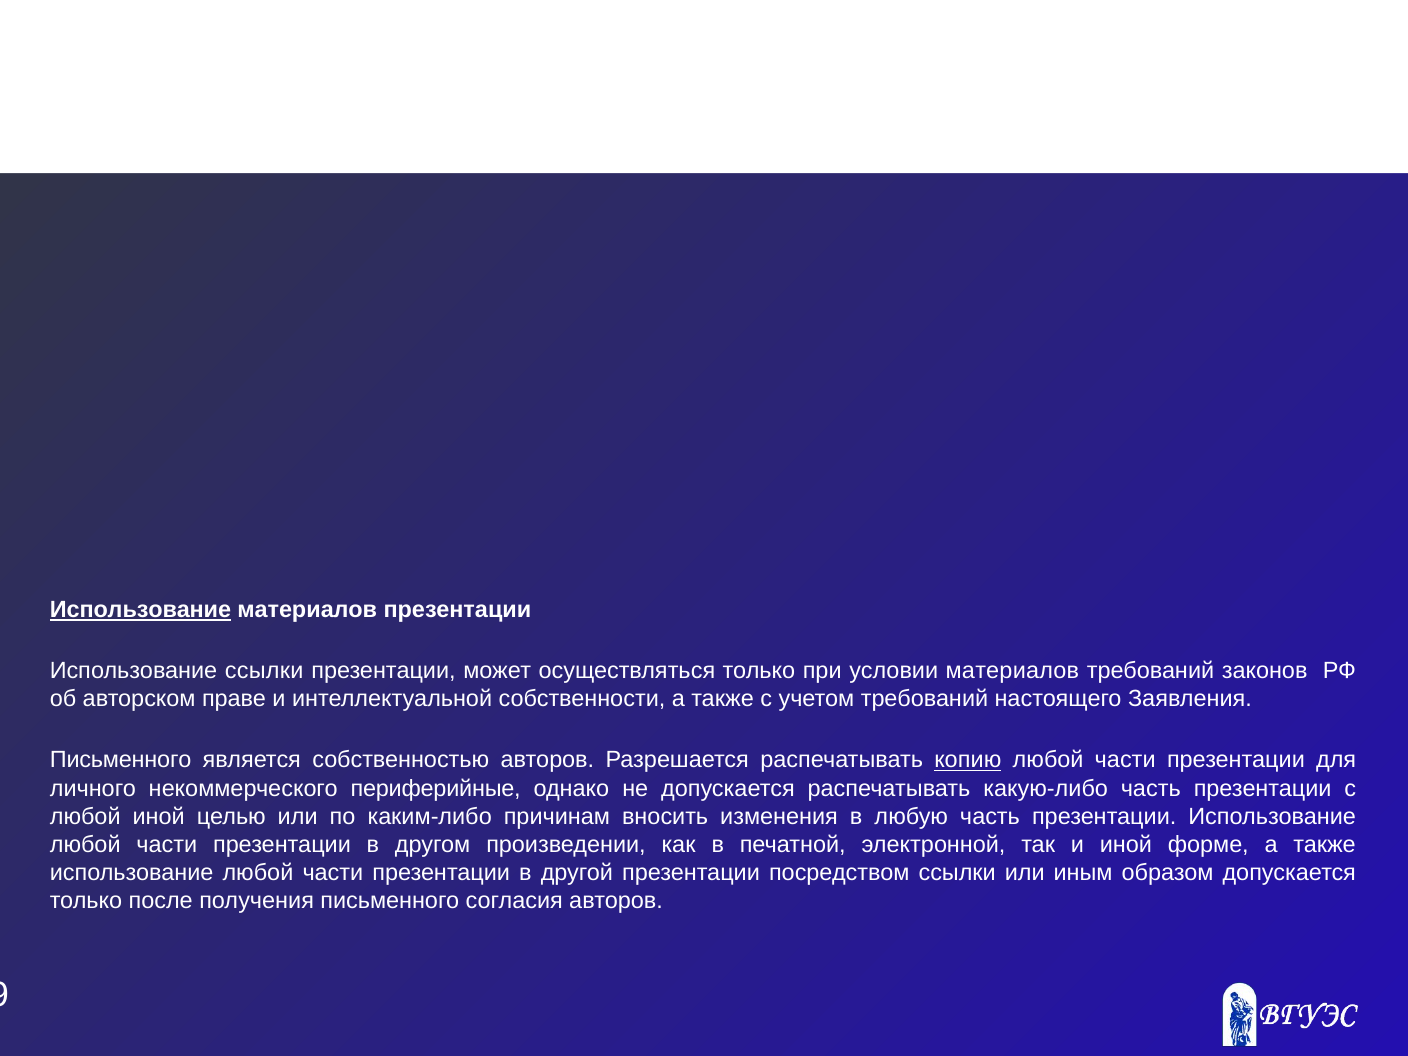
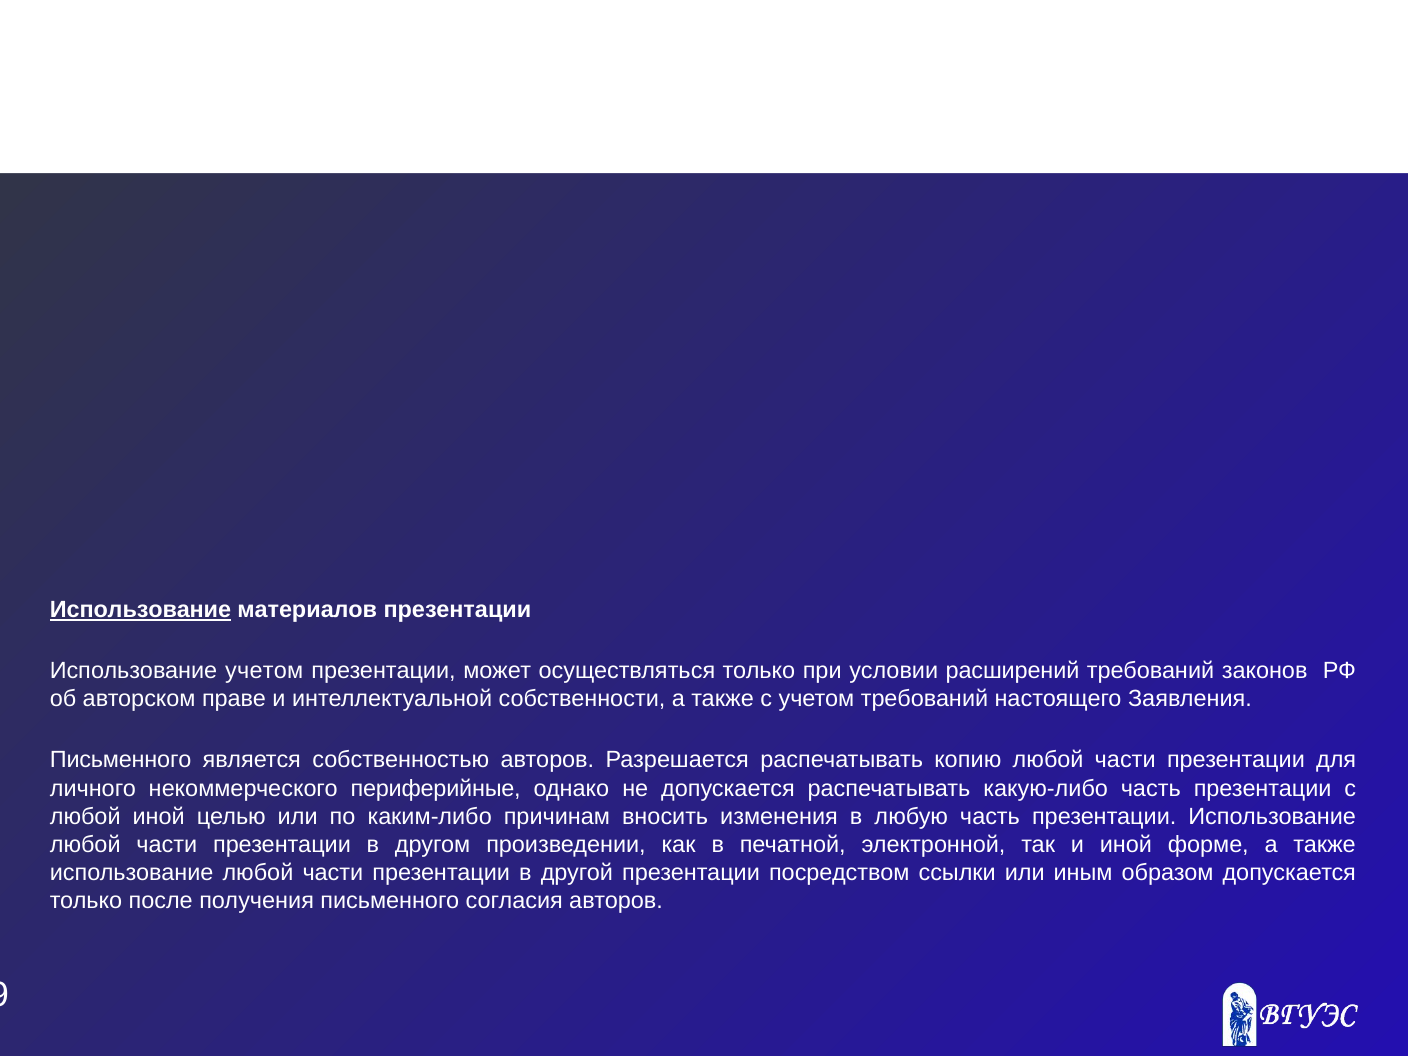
Использование ссылки: ссылки -> учетом (264, 671)
условии материалов: материалов -> расширений (1012, 671)
копию underline: present -> none (968, 760)
